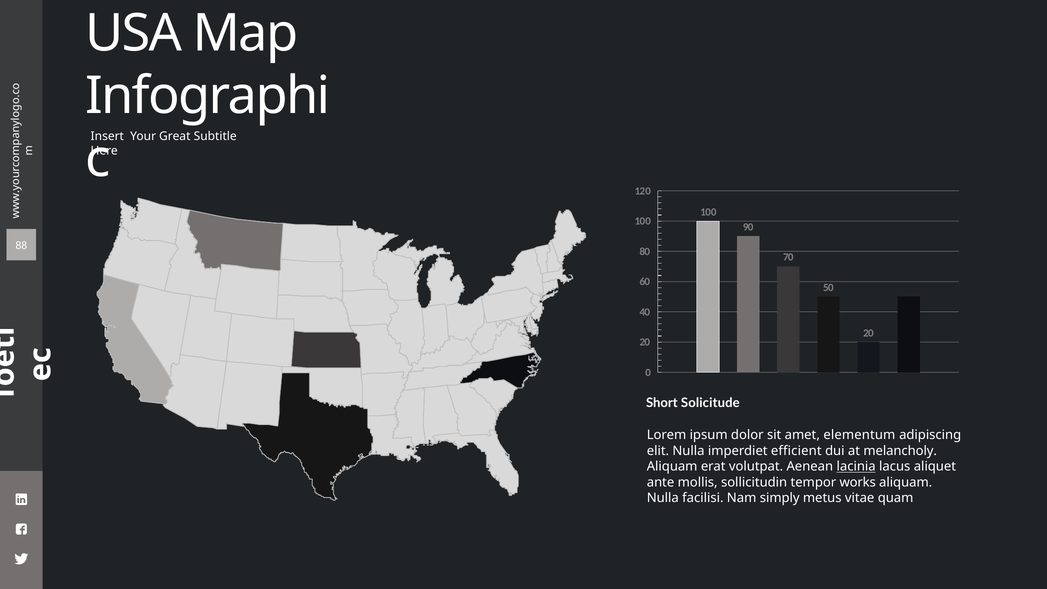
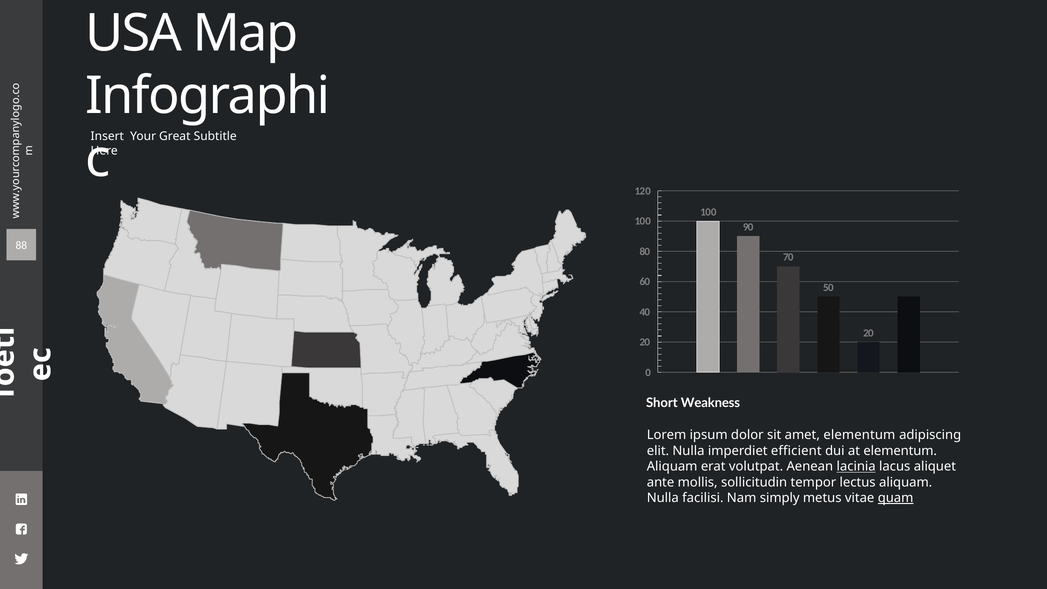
Solicitude: Solicitude -> Weakness (710, 403)
at melancholy: melancholy -> elementum (900, 451)
works: works -> lectus (858, 482)
quam underline: none -> present (896, 498)
